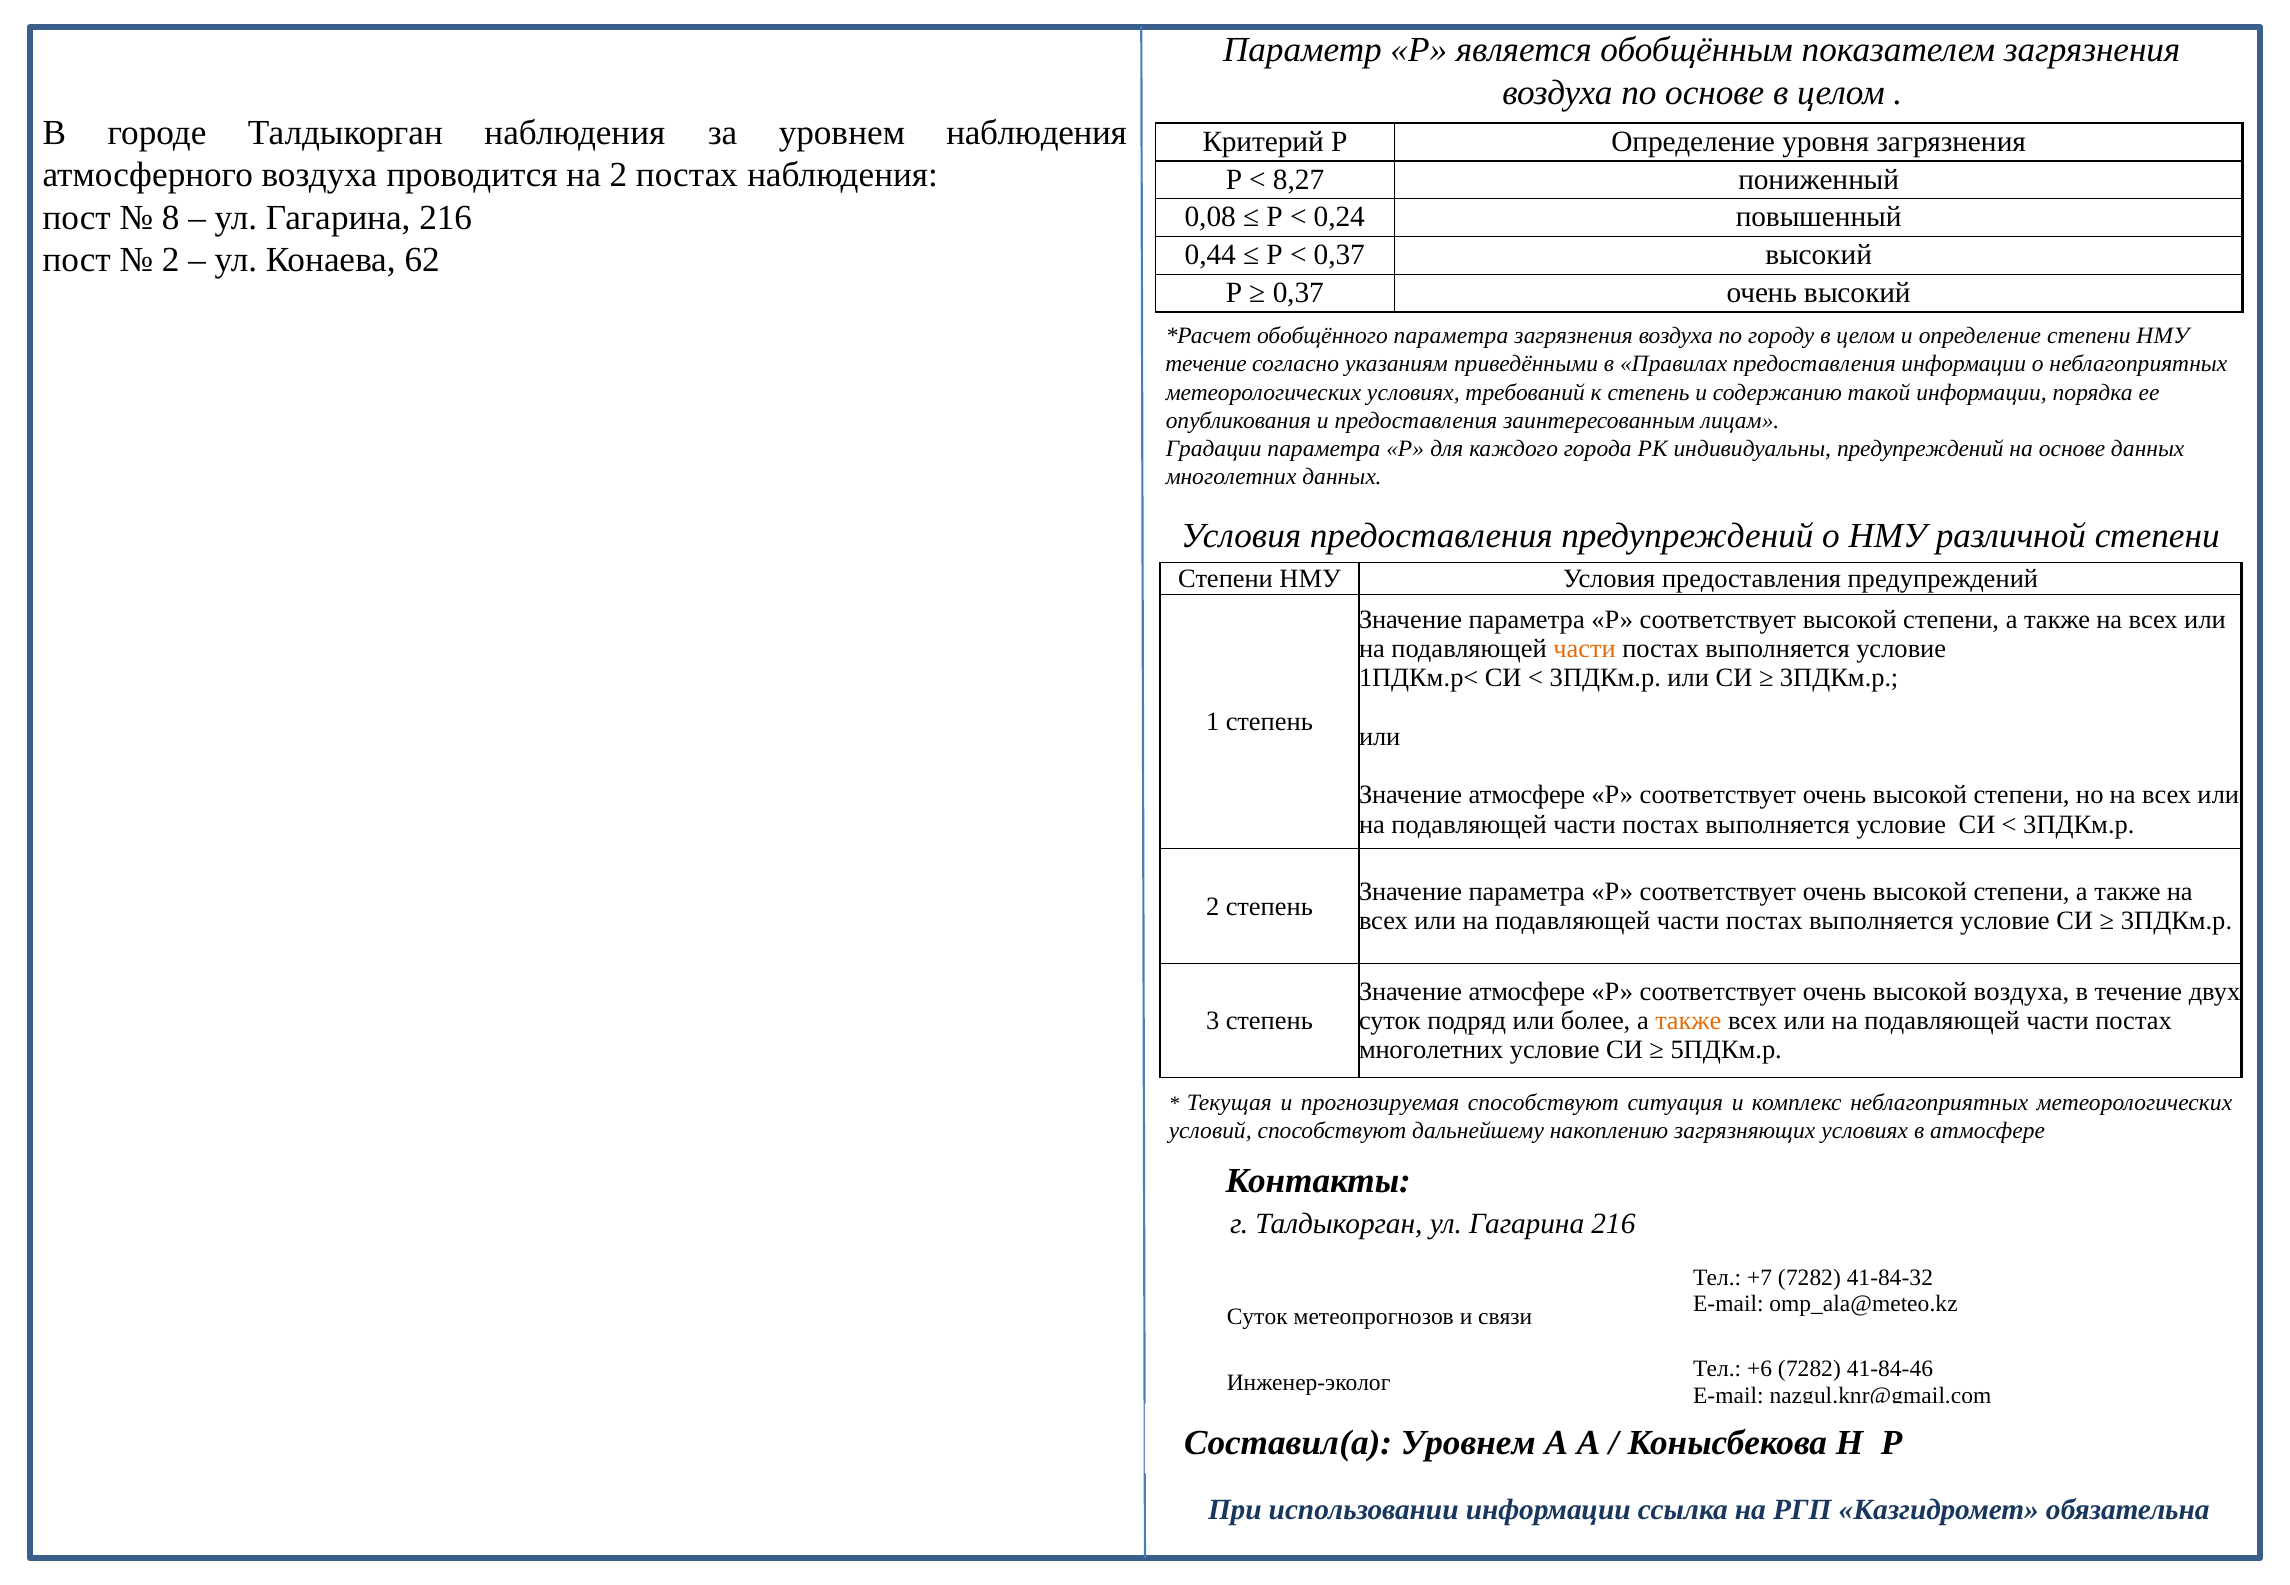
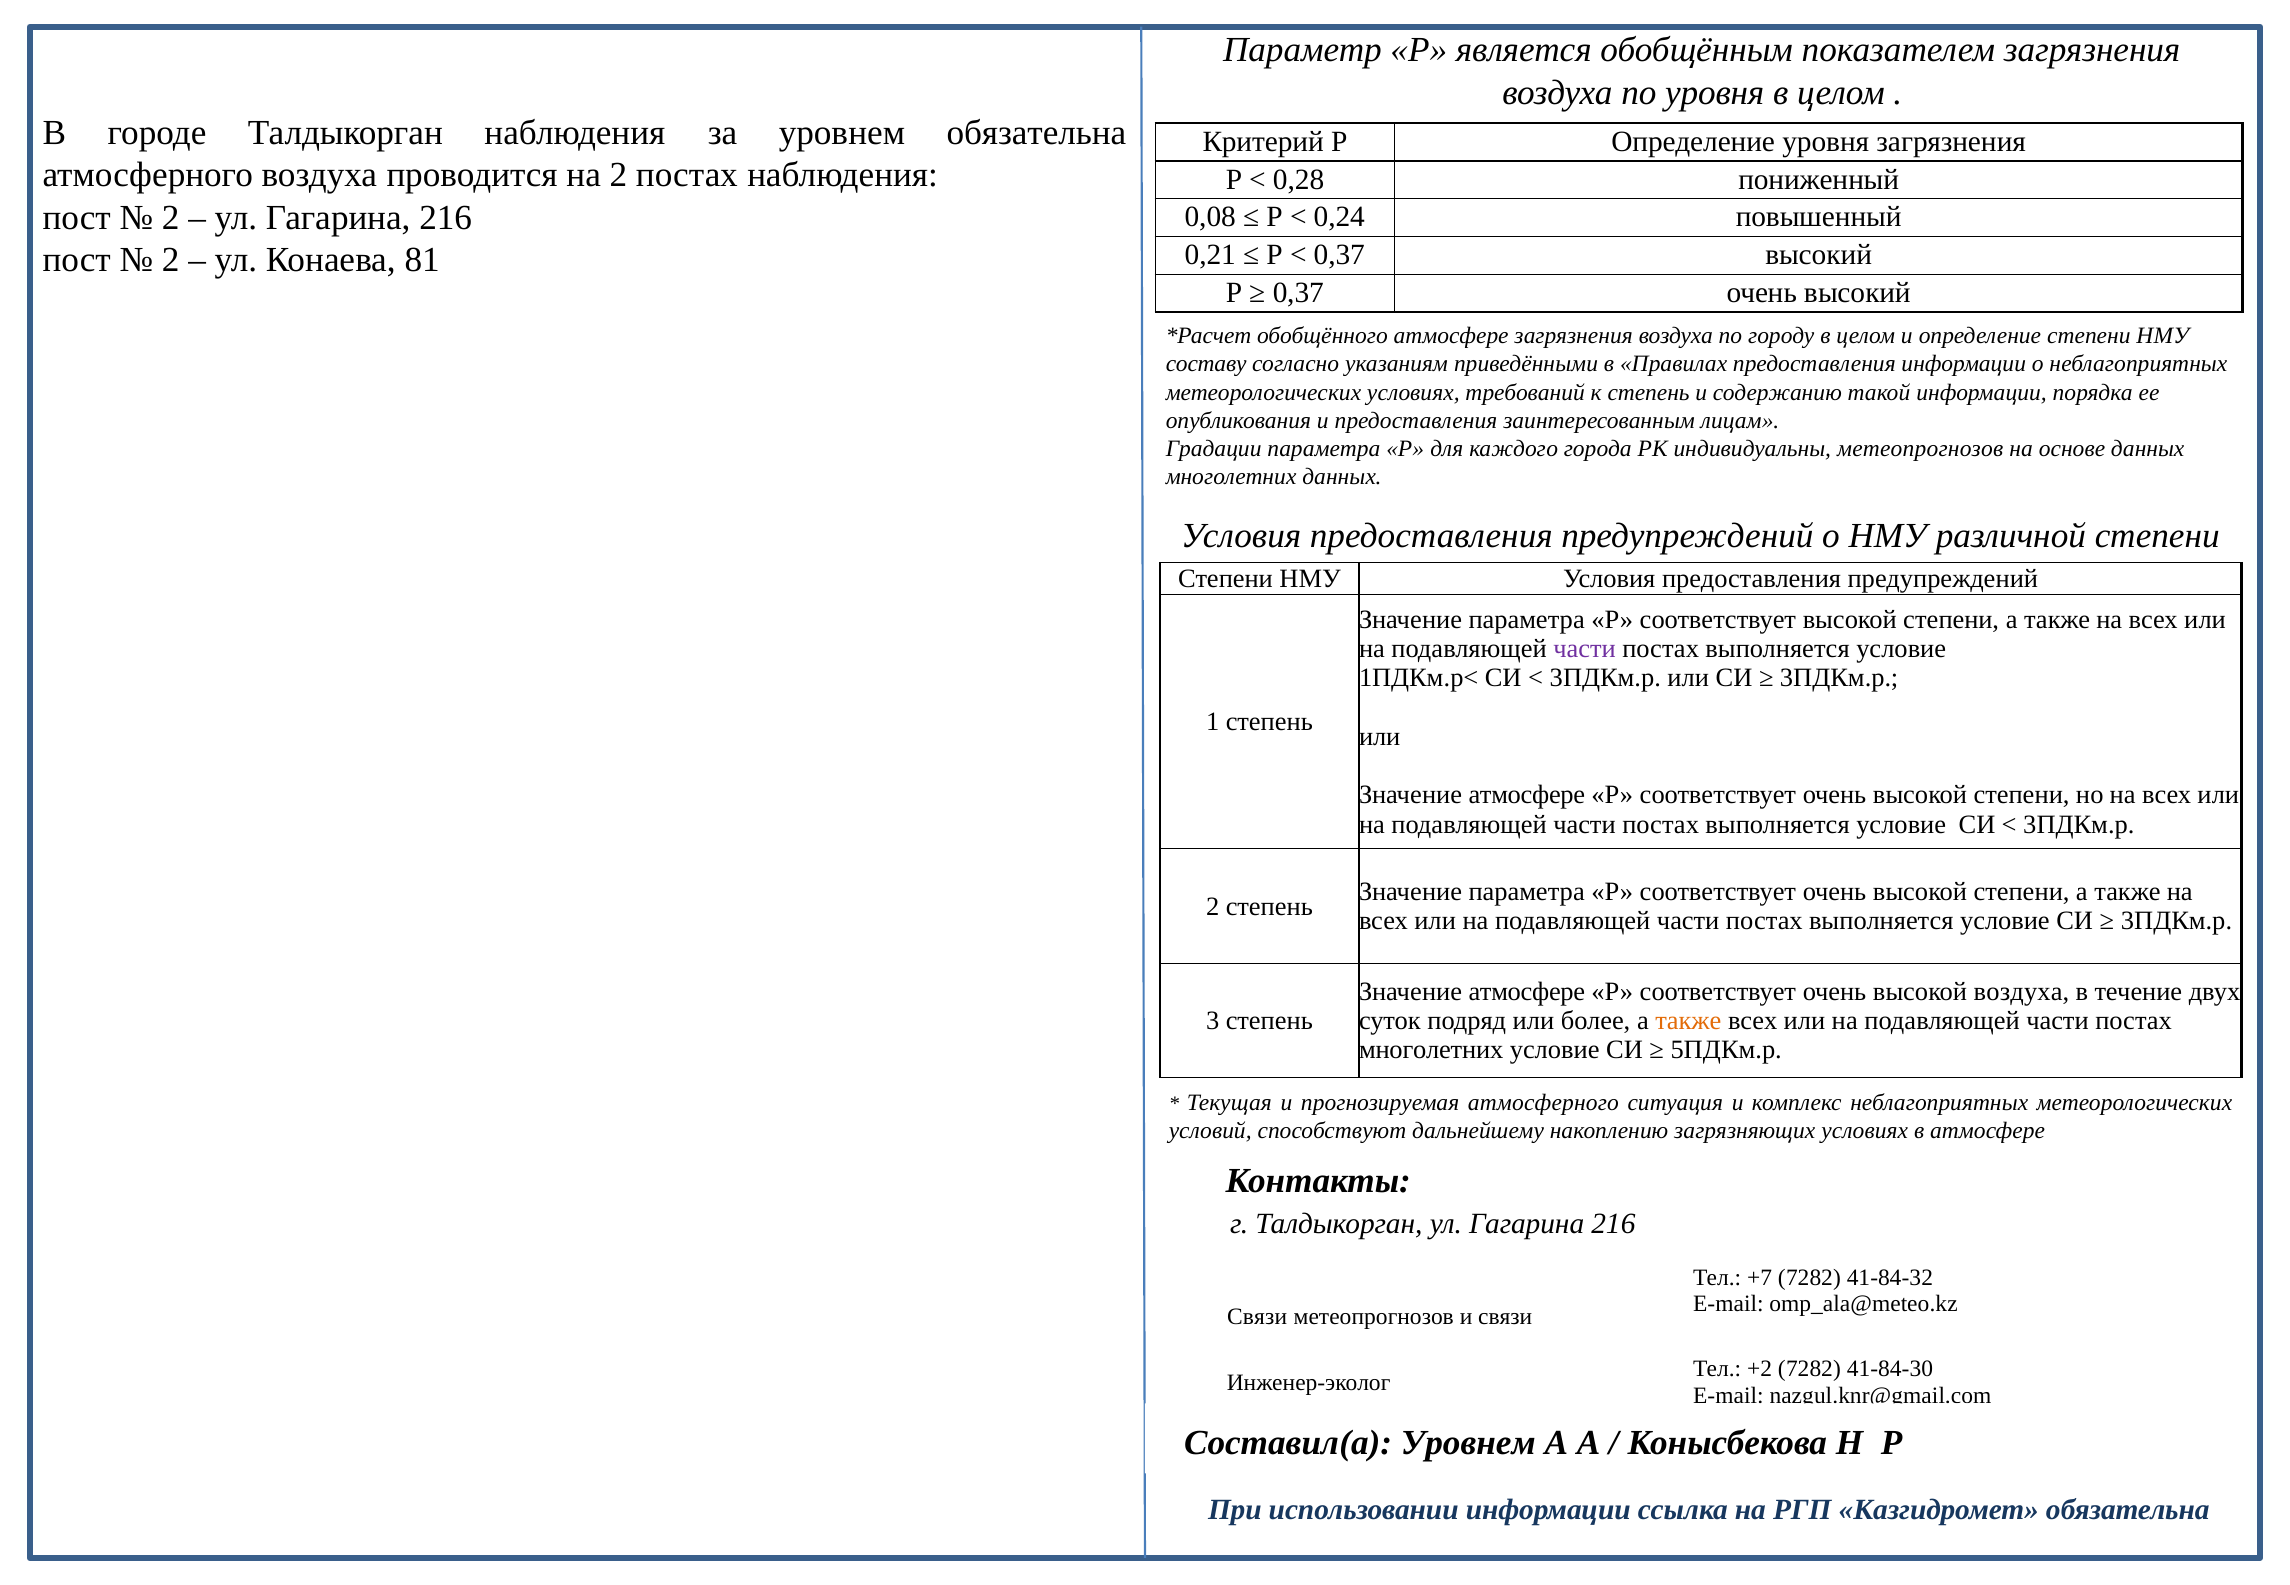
по основе: основе -> уровня (1715, 92)
уровнем наблюдения: наблюдения -> обязательна (1036, 133)
8,27: 8,27 -> 0,28 (1299, 180)
8: 8 -> 2 (171, 218)
0,44: 0,44 -> 0,21 (1210, 255)
62: 62 -> 81 (422, 260)
обобщённого параметра: параметра -> атмосфере (1451, 336)
течение: течение -> составу (1206, 364)
индивидуальны предупреждений: предупреждений -> метеопрогнозов (1920, 449)
части colour: orange -> purple (1585, 649)
прогнозируемая способствуют: способствуют -> атмосферного (1543, 1103)
Суток: Суток -> Связи (1257, 1317)
+6: +6 -> +2 (1760, 1370)
41-84-46: 41-84-46 -> 41-84-30 (1890, 1370)
